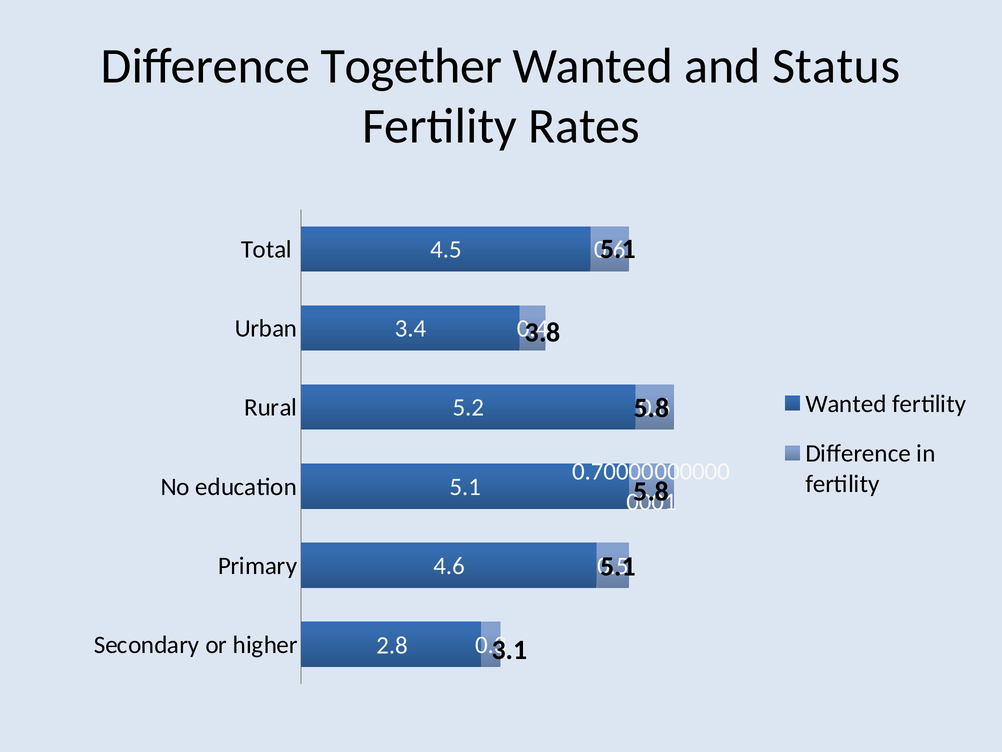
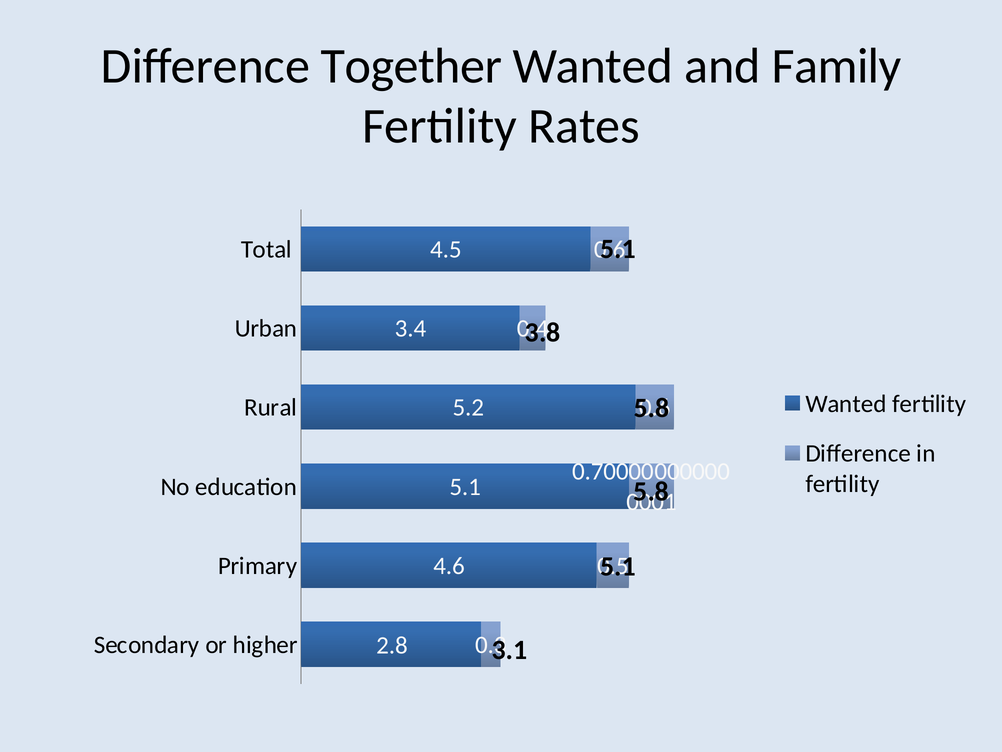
Status: Status -> Family (837, 66)
